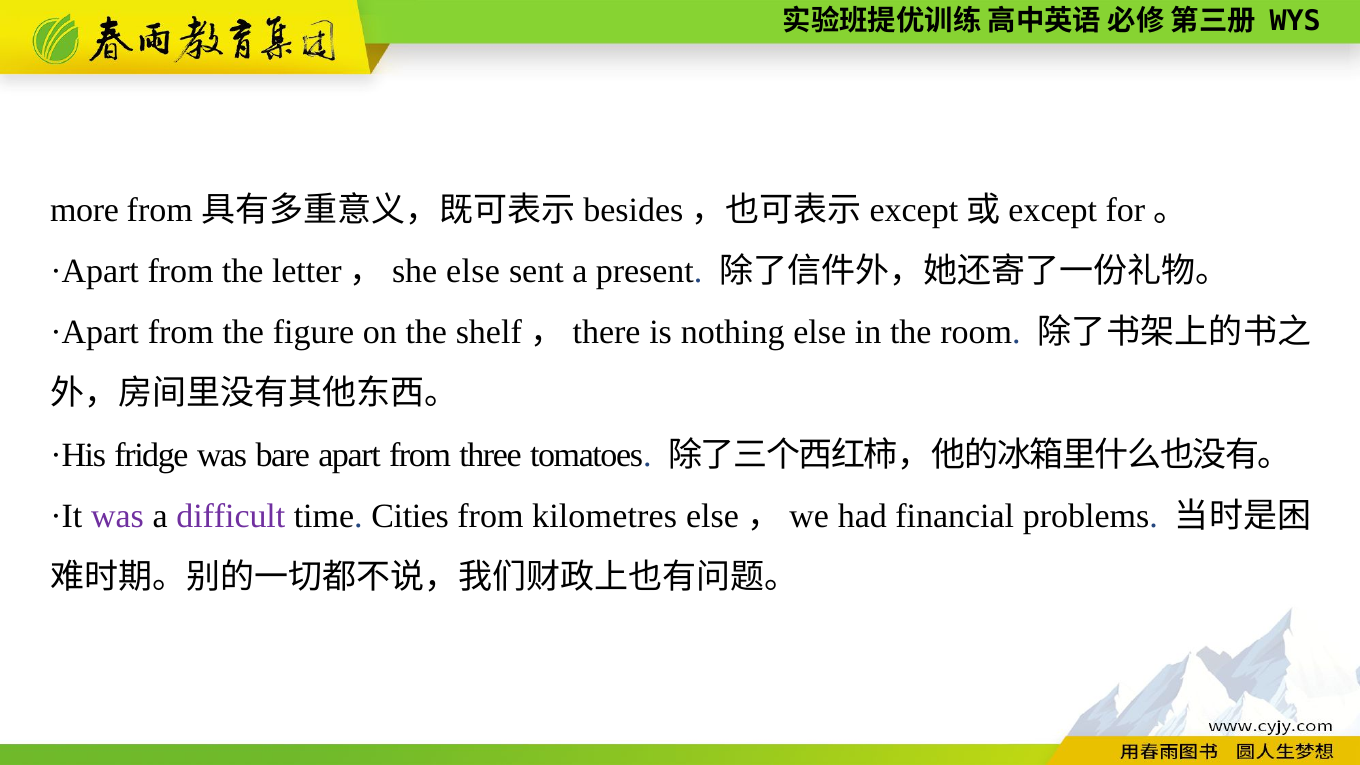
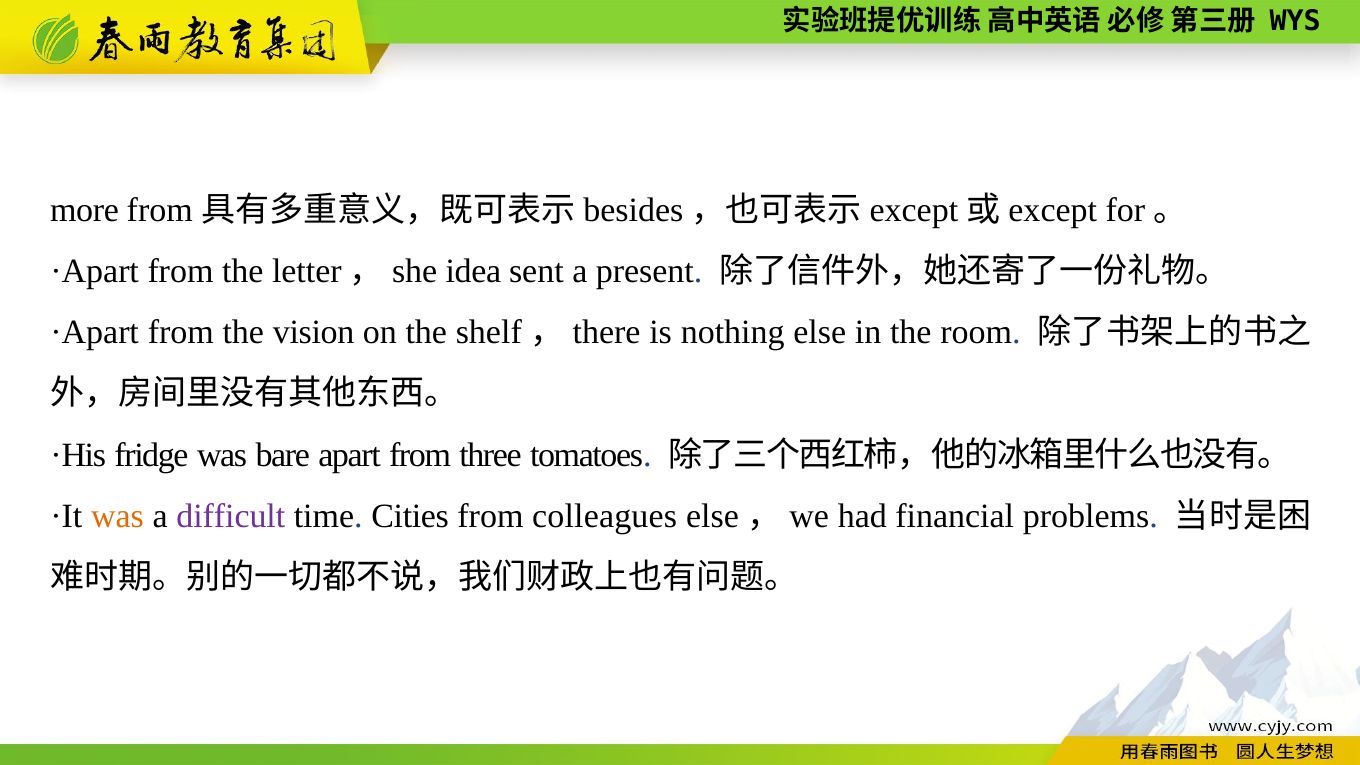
letter，she else: else -> idea (473, 271)
figure: figure -> vision (314, 333)
was colour: purple -> orange (117, 516)
kilometres: kilometres -> colleagues (605, 516)
